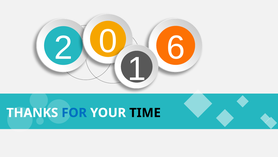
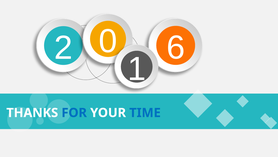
TIME colour: black -> blue (145, 112)
